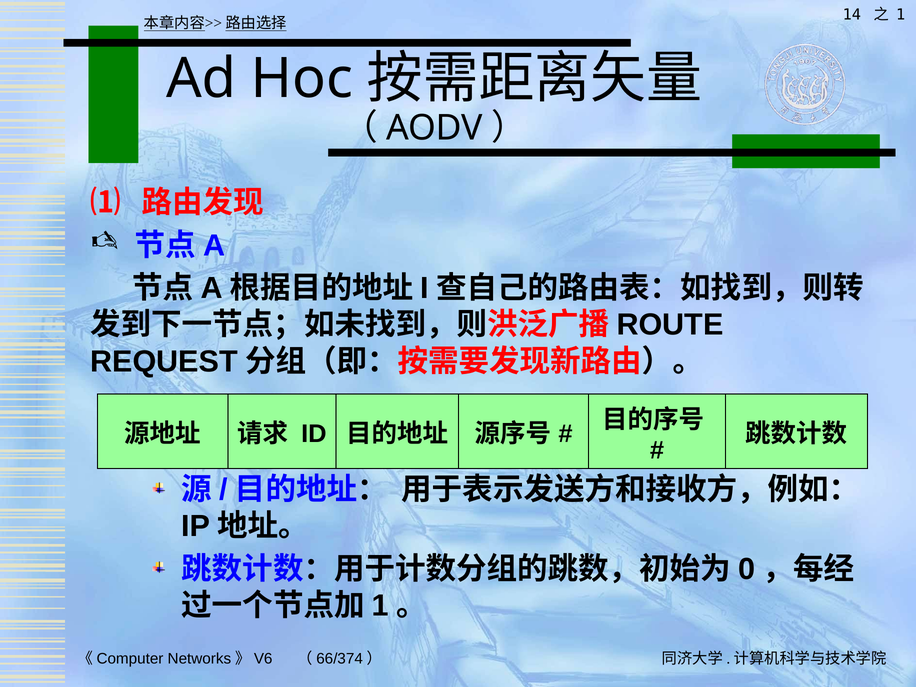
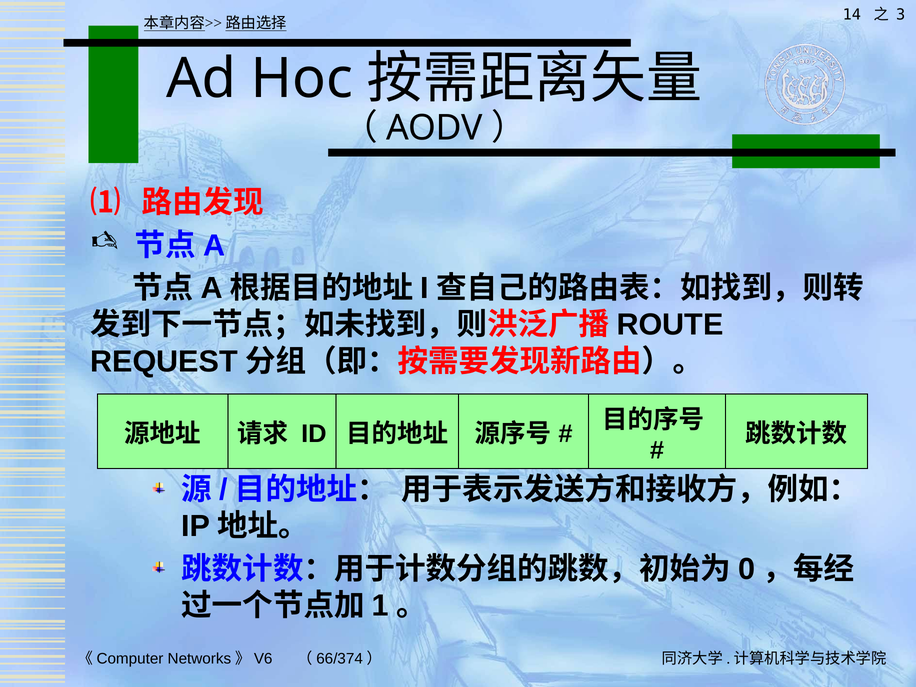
1: 1 -> 3 (901, 15)
